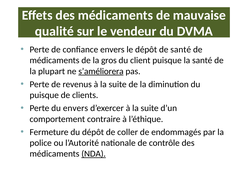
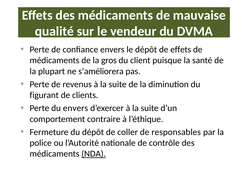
de santé: santé -> effets (181, 50)
s’améliorera underline: present -> none (101, 71)
puisque: puisque -> figurant (44, 95)
endommagés: endommagés -> responsables (176, 132)
